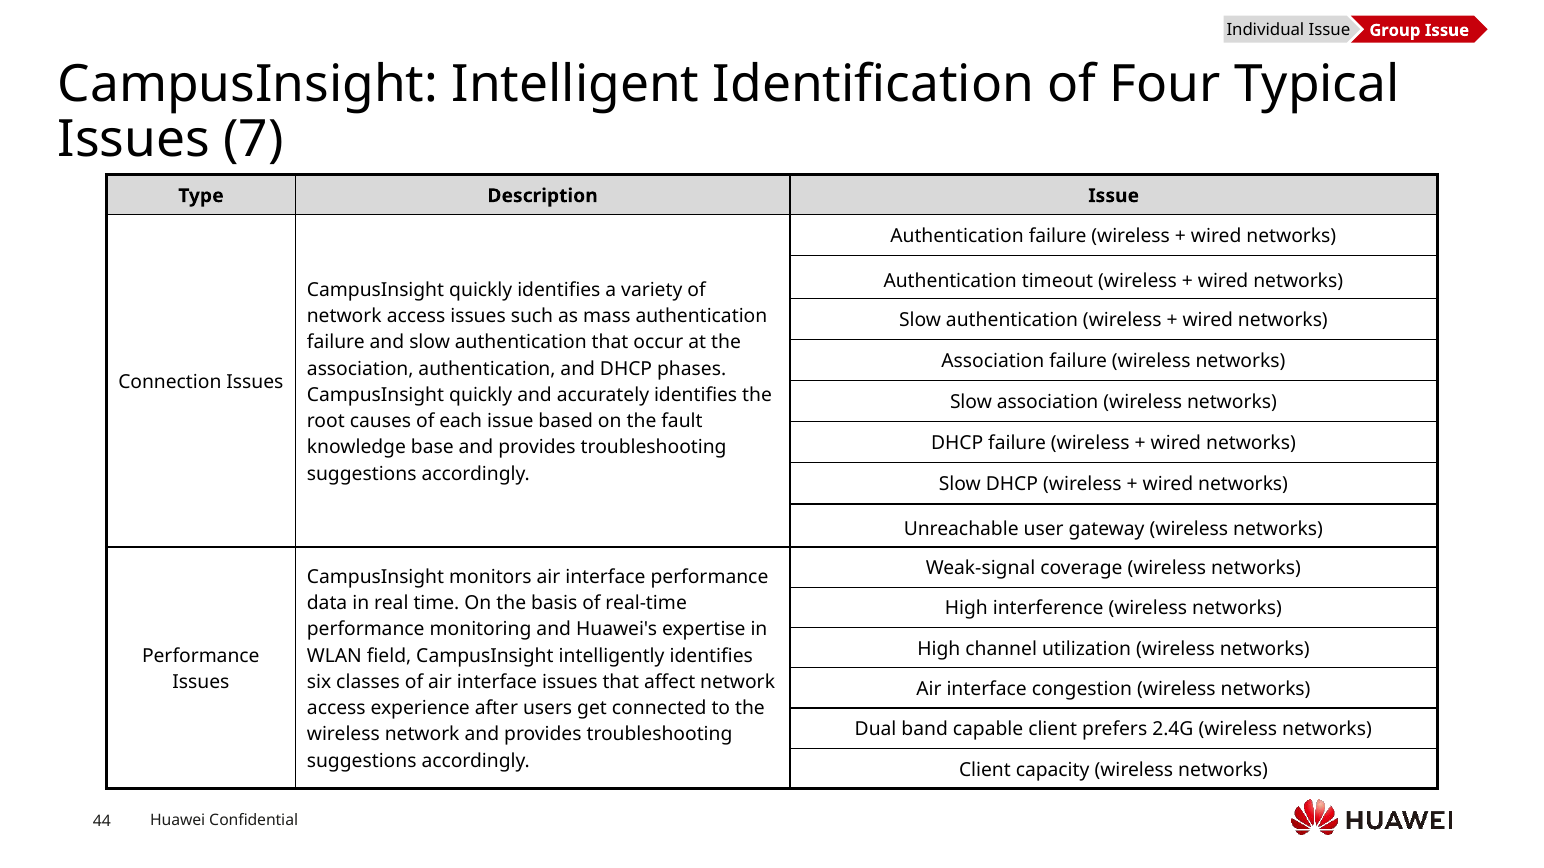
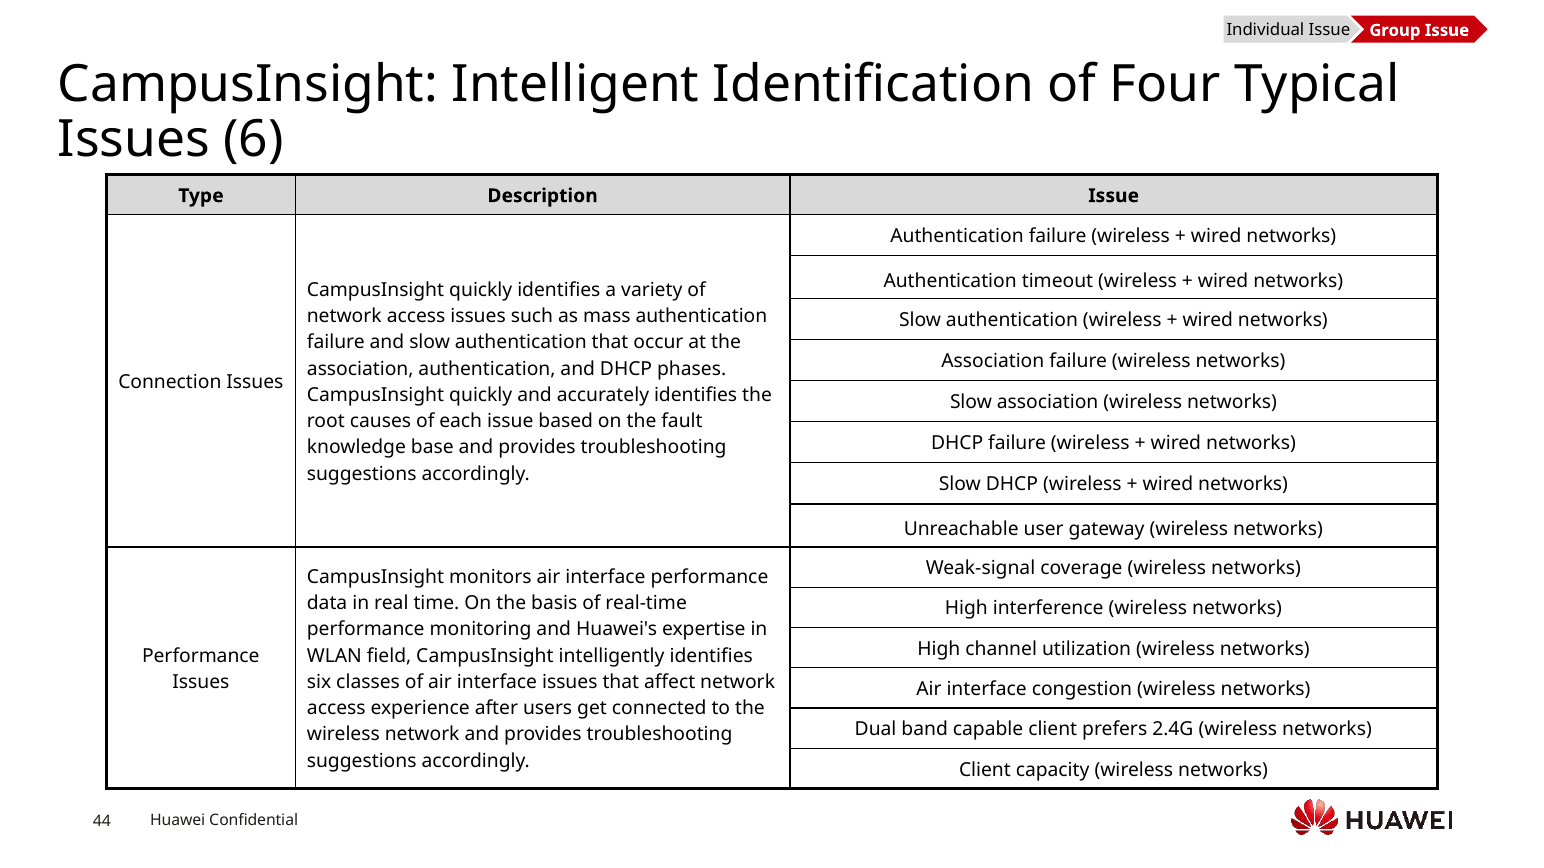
7: 7 -> 6 (253, 140)
